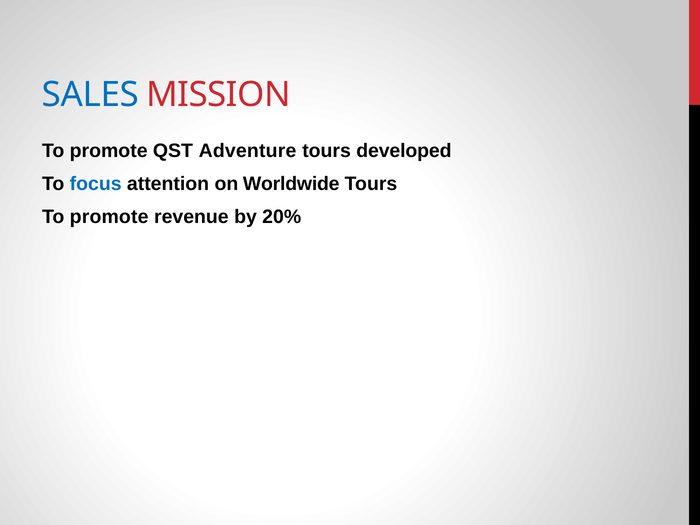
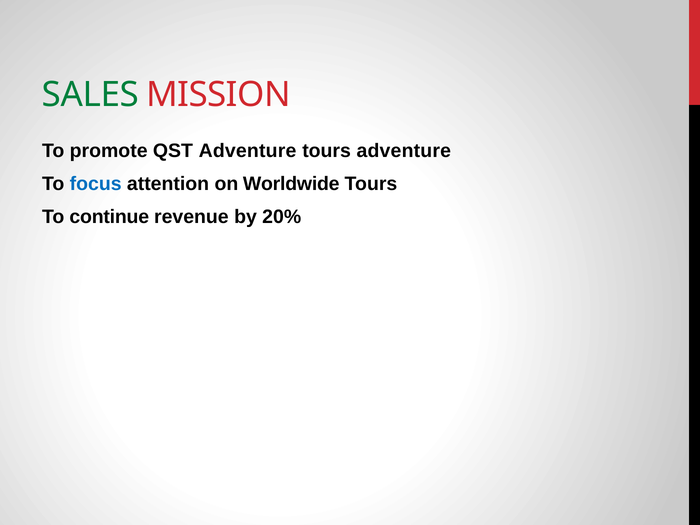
SALES colour: blue -> green (90, 95)
tours developed: developed -> adventure (404, 151)
promote: promote -> continue (109, 217)
